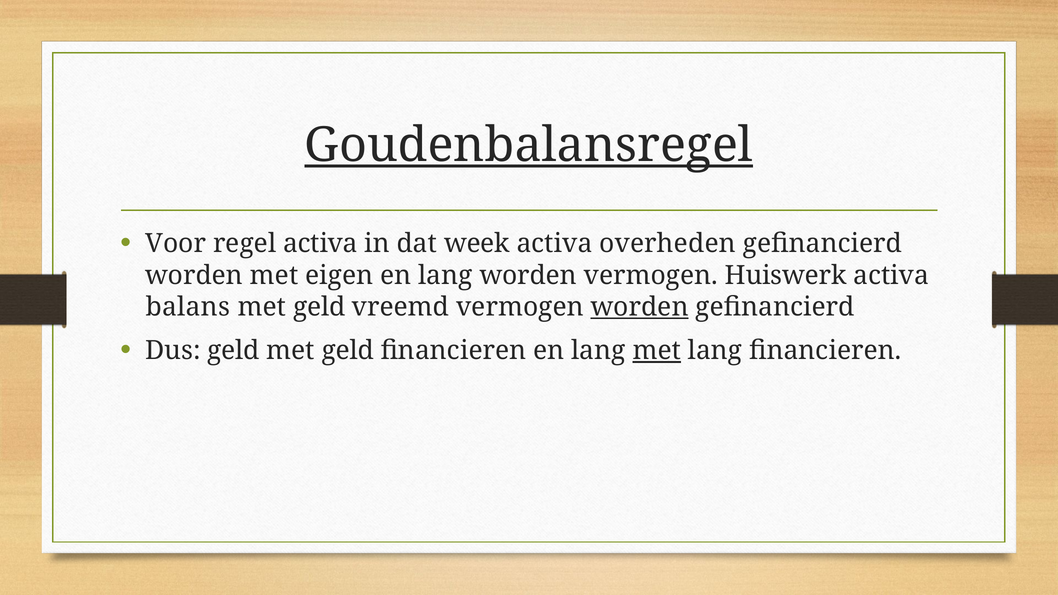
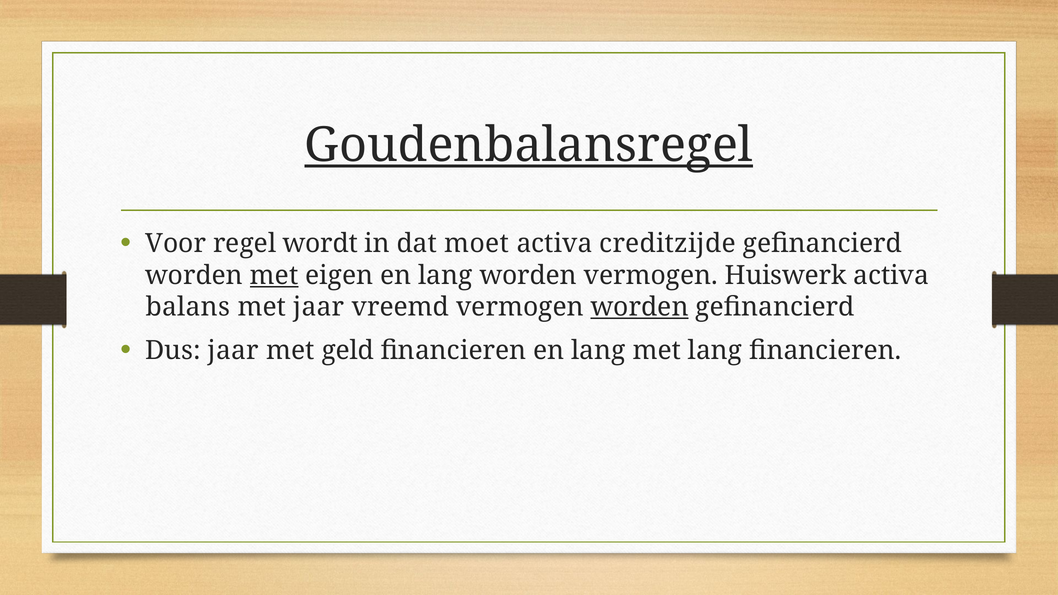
regel activa: activa -> wordt (320, 244)
week: week -> moet (477, 244)
overheden: overheden -> creditzijde (668, 244)
met underline: none -> present (274, 275)
geld: geld -> jaar (319, 307)
Dus geld: geld -> jaar (233, 351)
met underline: present -> none (657, 351)
